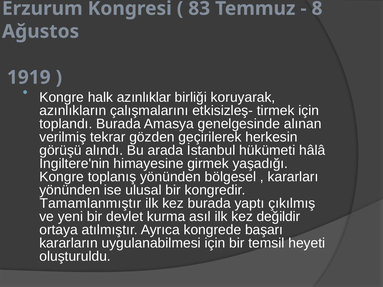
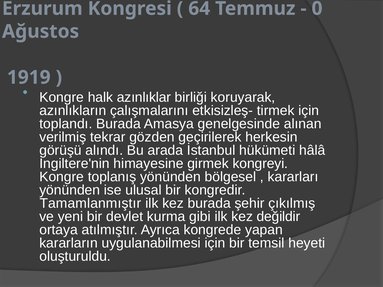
83: 83 -> 64 (199, 9)
8: 8 -> 0 (317, 9)
yaşadığı: yaşadığı -> kongreyi (260, 164)
yaptı: yaptı -> şehir (250, 204)
asıl: asıl -> gibi (200, 217)
başarı: başarı -> yapan (264, 230)
